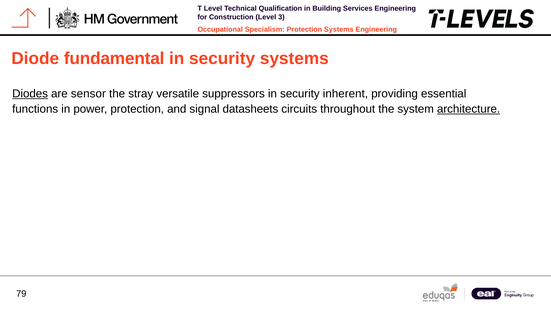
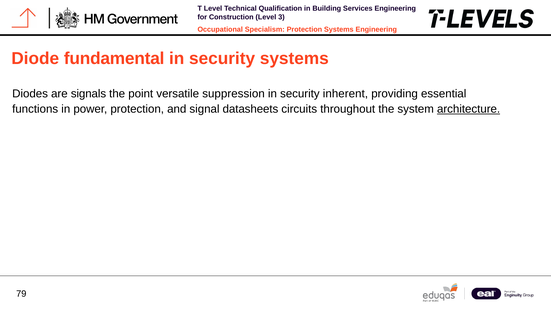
Diodes underline: present -> none (30, 94)
sensor: sensor -> signals (88, 94)
stray: stray -> point (141, 94)
suppressors: suppressors -> suppression (234, 94)
